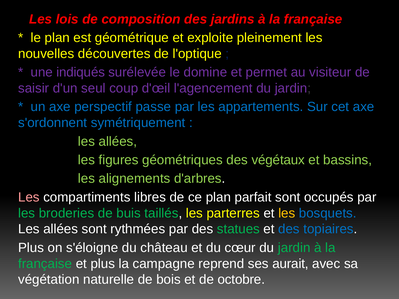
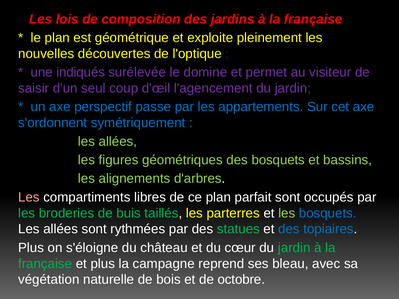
des végétaux: végétaux -> bosquets (278, 160)
les colour: yellow -> light green (287, 213)
aurait: aurait -> bleau (290, 264)
